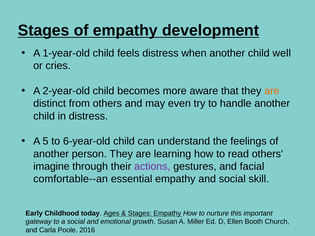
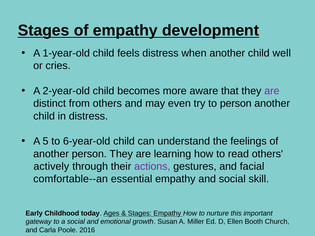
are colour: orange -> purple (272, 91)
to handle: handle -> person (236, 104)
imagine: imagine -> actively (51, 167)
